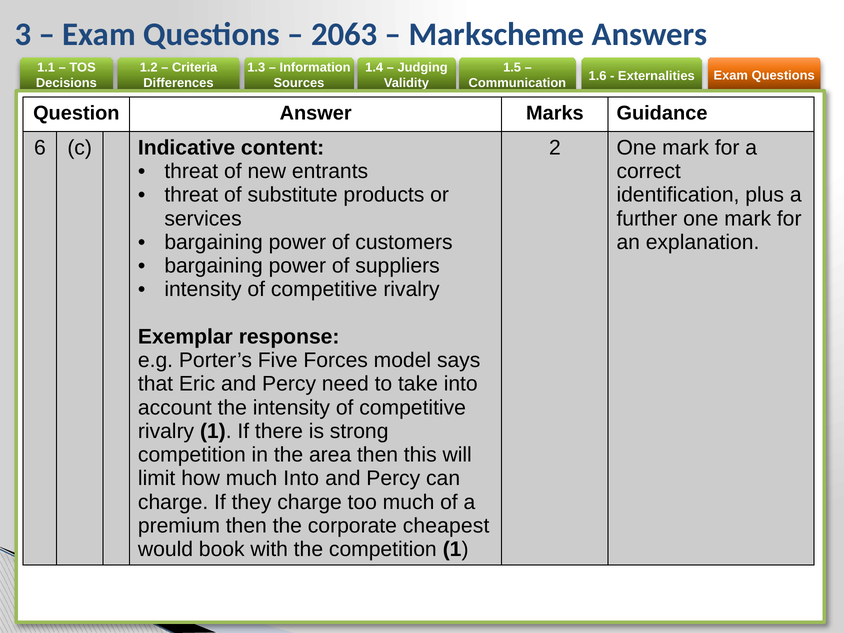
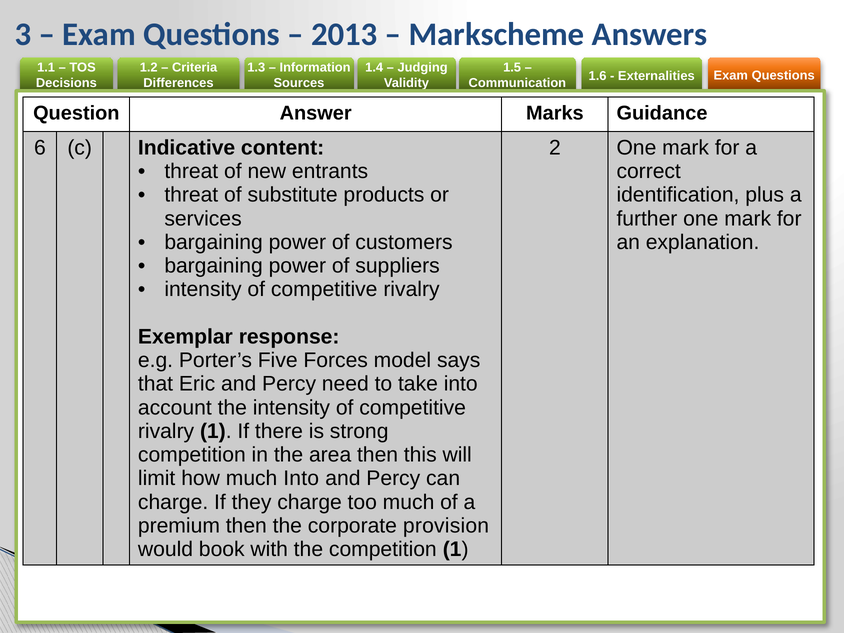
2063: 2063 -> 2013 (344, 34)
cheapest: cheapest -> provision (446, 526)
